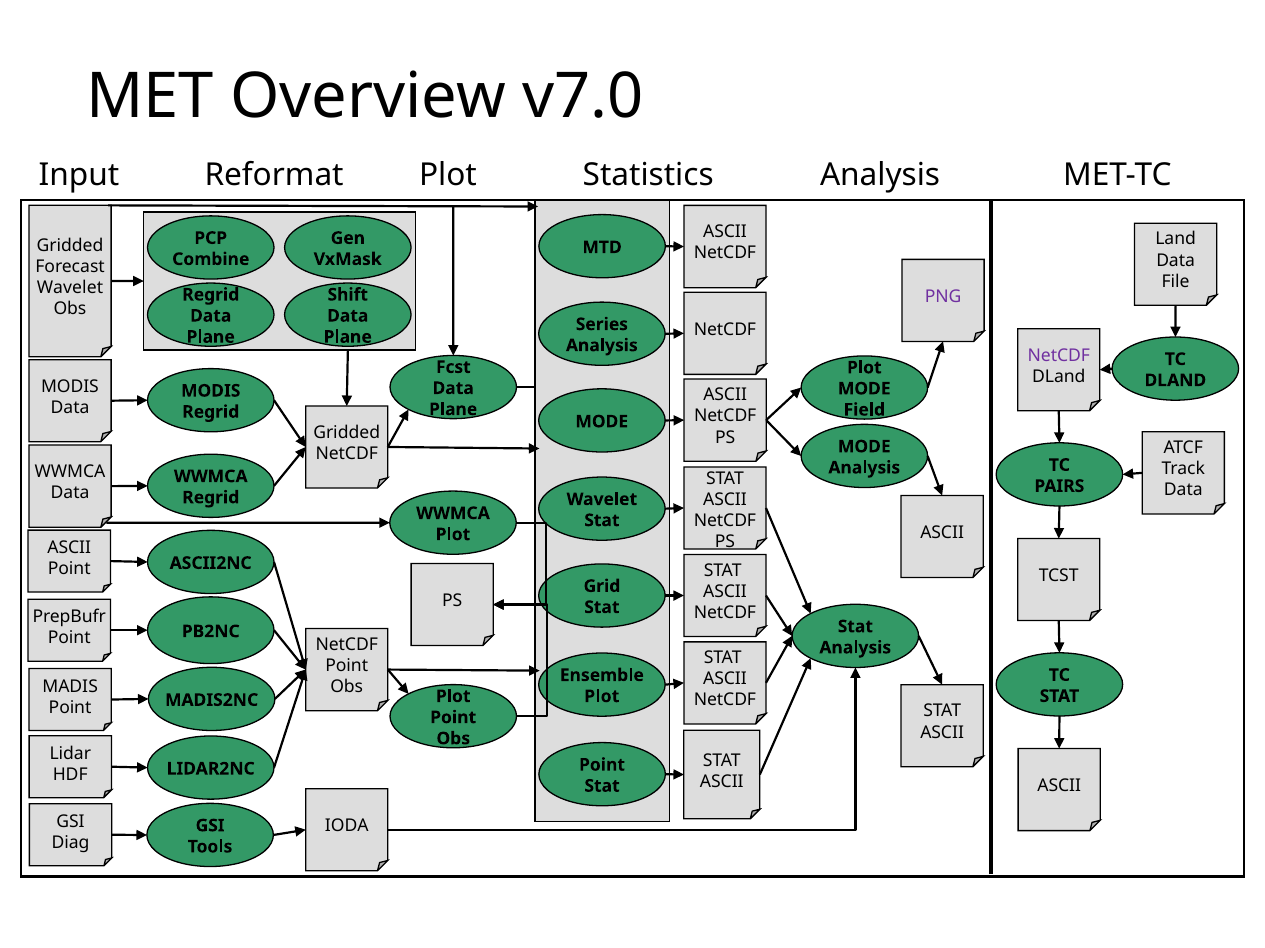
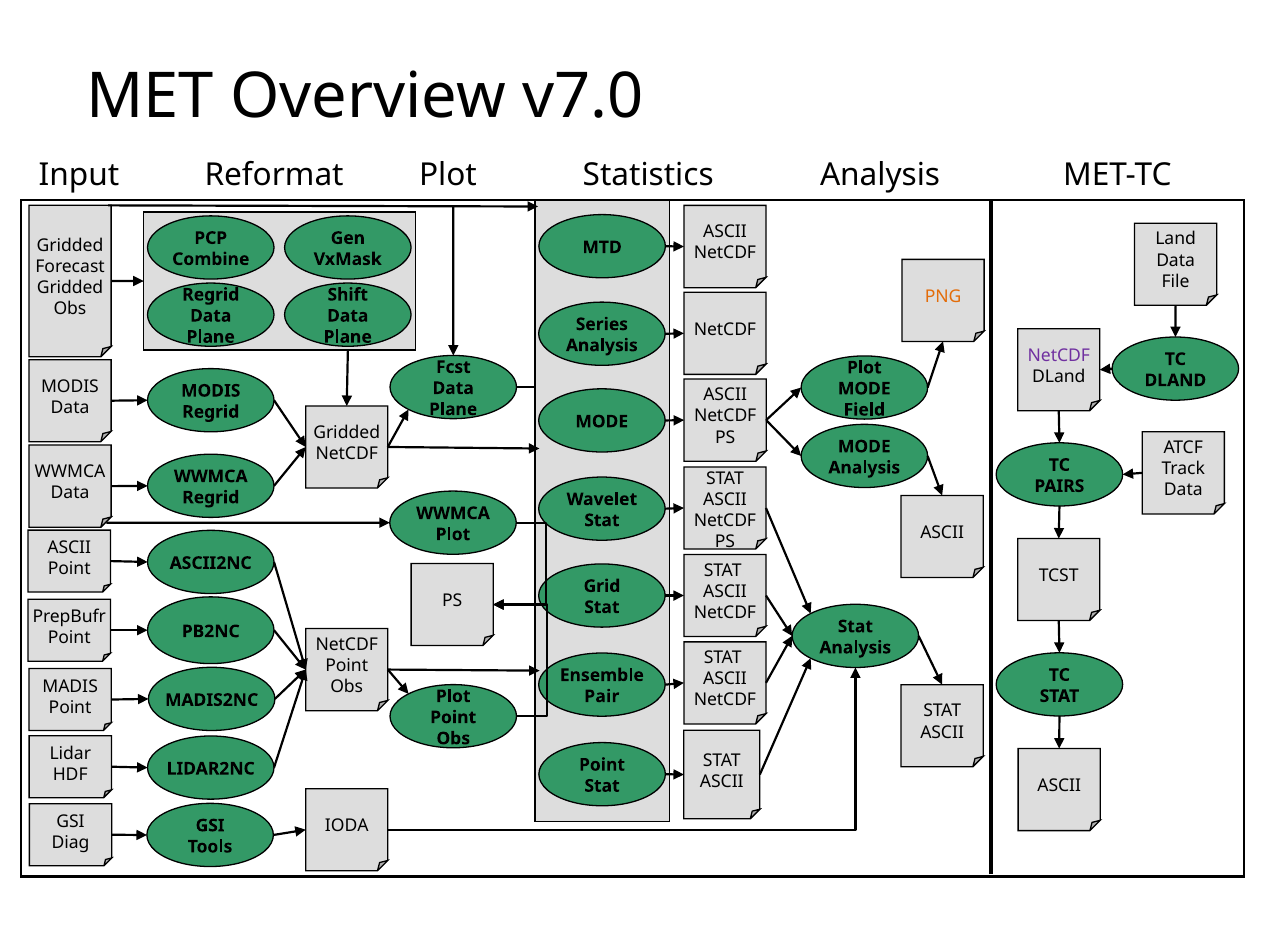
Wavelet: Wavelet -> Gridded (70, 288)
PNG colour: purple -> orange (943, 297)
Plot: Plot -> Pair (602, 697)
